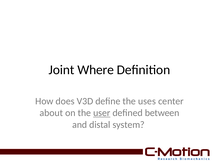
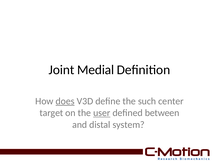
Where: Where -> Medial (96, 70)
does underline: none -> present (65, 101)
uses: uses -> such (147, 101)
about: about -> target (51, 112)
